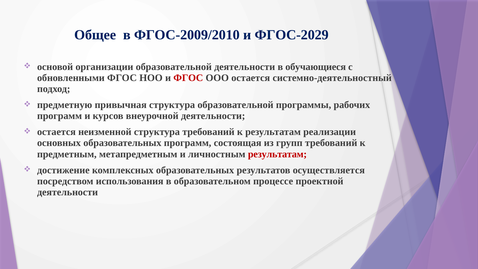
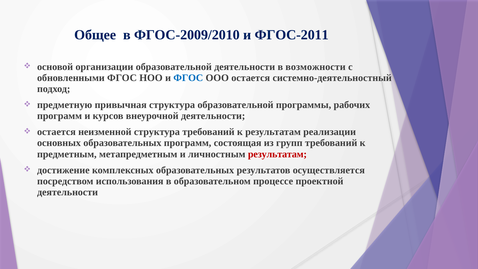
ФГОС-2029: ФГОС-2029 -> ФГОС-2011 (292, 35)
обучающиеся: обучающиеся -> возможности (316, 67)
ФГОС colour: red -> blue (188, 78)
